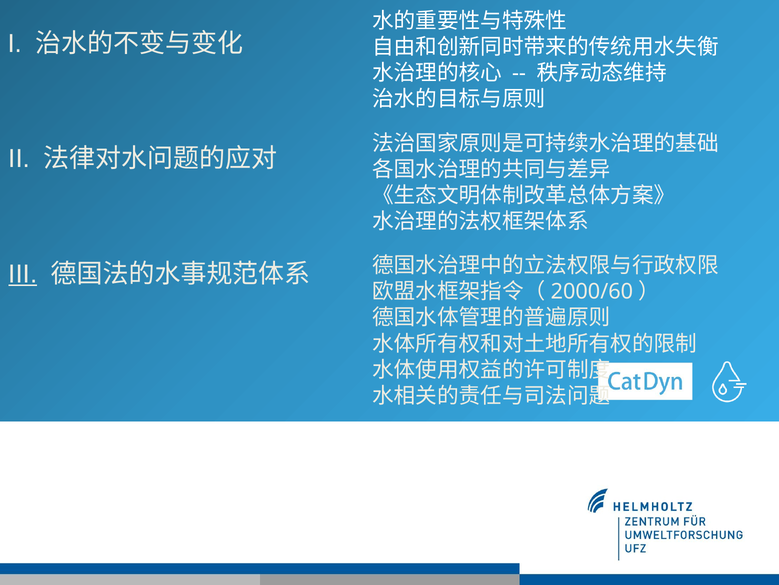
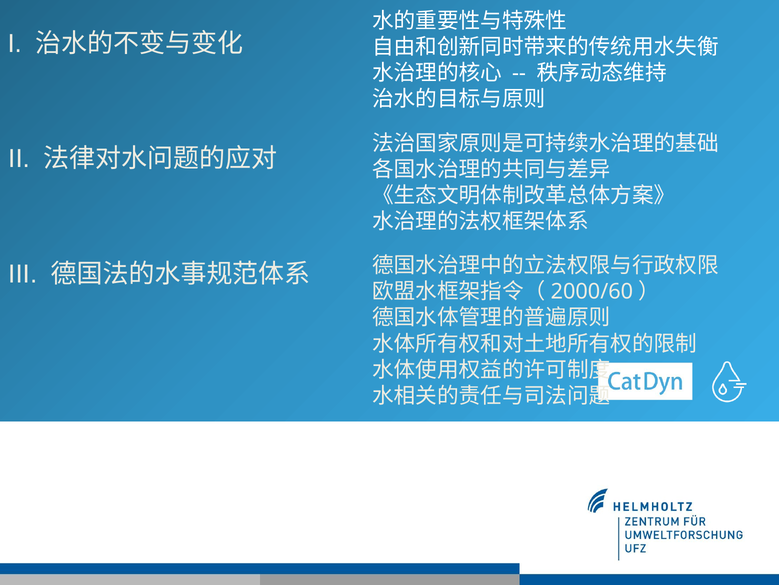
III underline: present -> none (23, 274)
